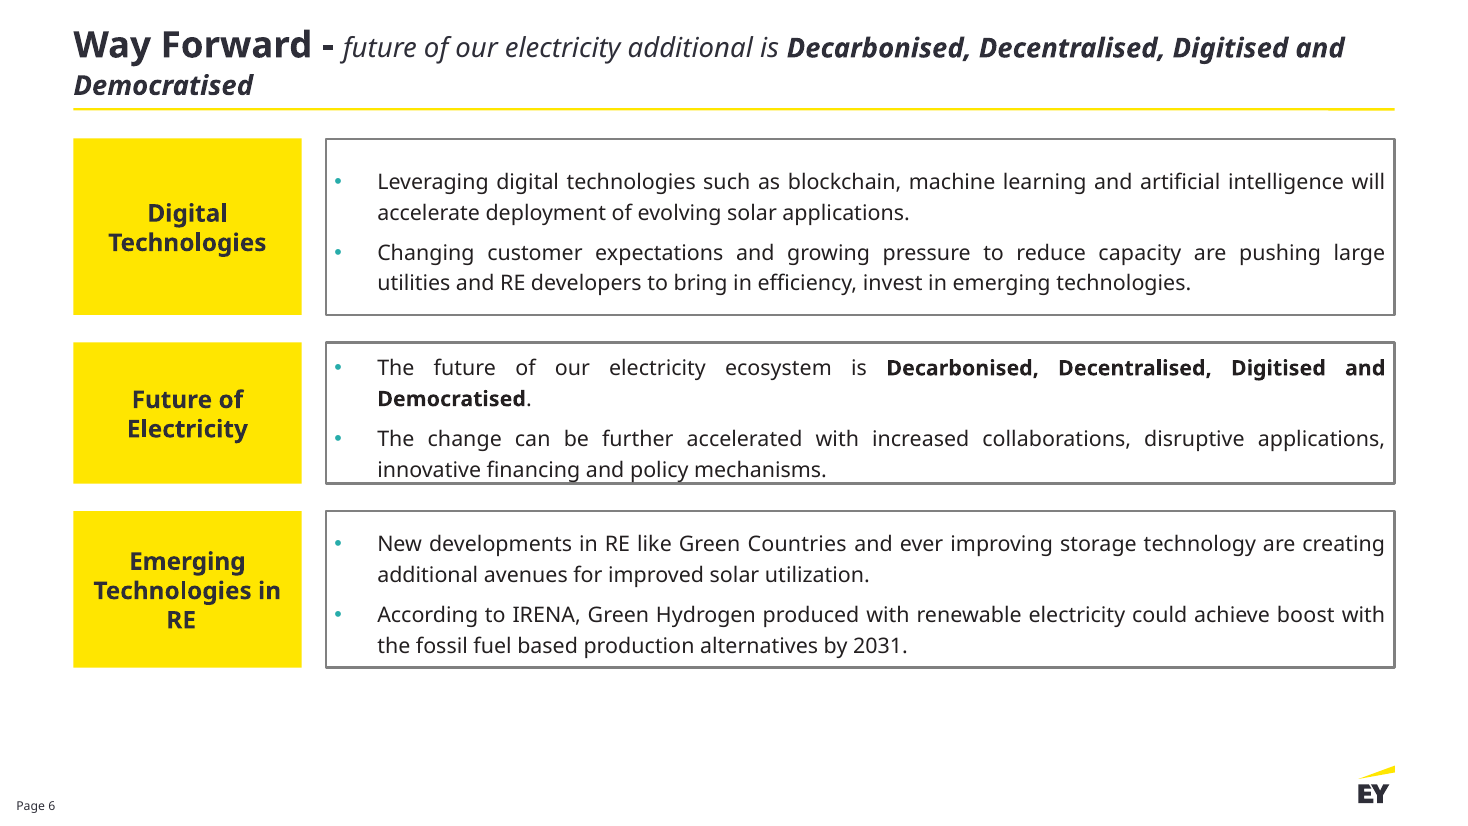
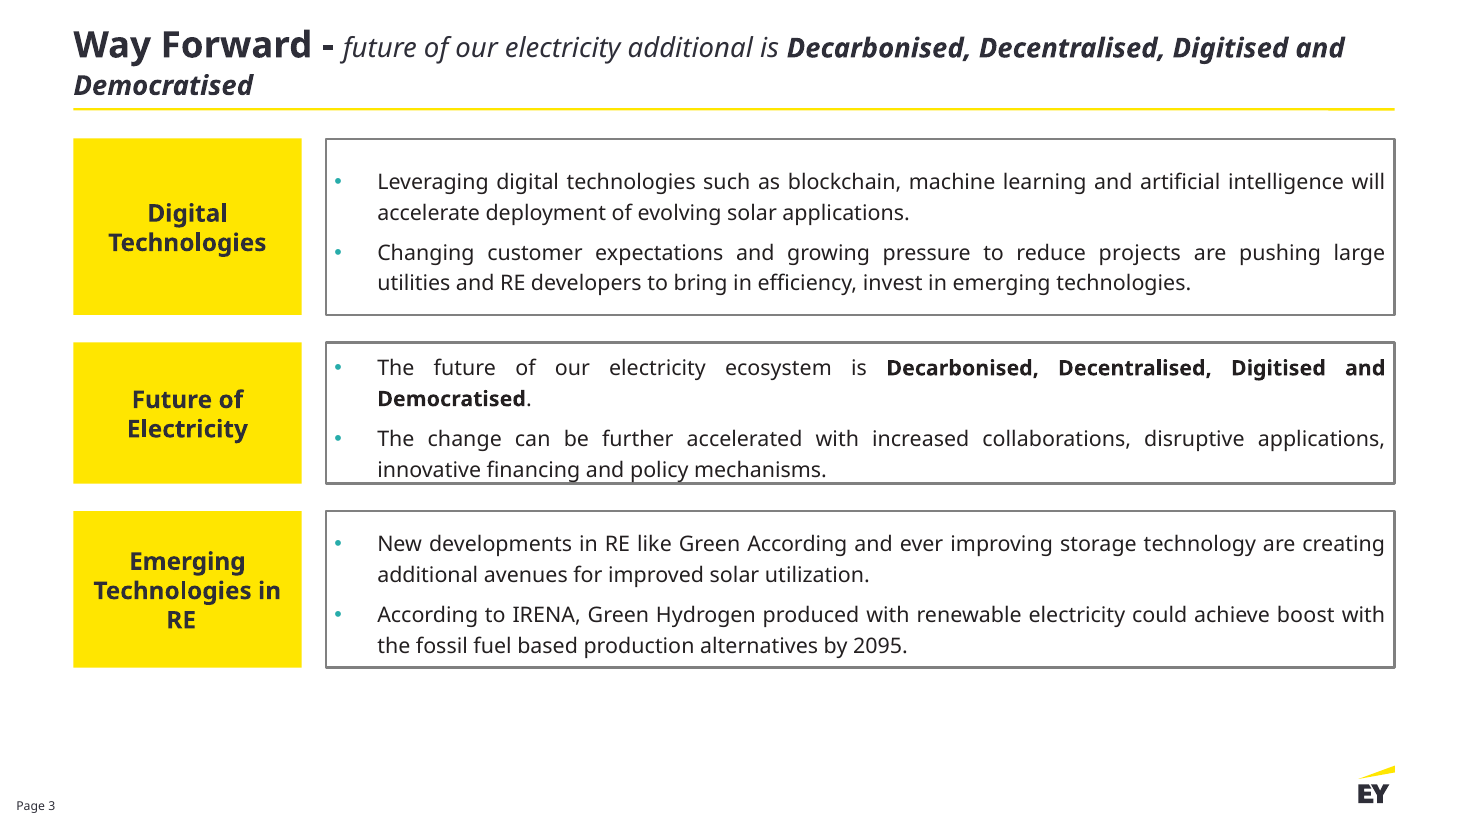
capacity: capacity -> projects (1140, 253)
Green Countries: Countries -> According (797, 545)
2031: 2031 -> 2095 (880, 646)
6: 6 -> 3 (52, 806)
